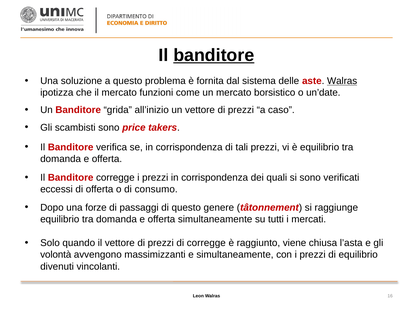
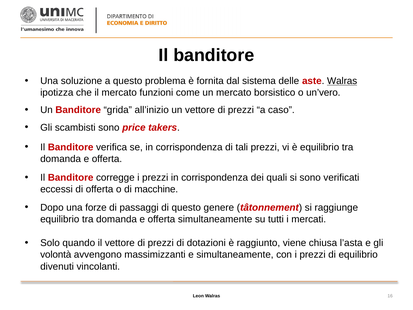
banditore underline: present -> none (214, 55)
un’date: un’date -> un’vero (323, 93)
consumo: consumo -> macchine (156, 189)
di corregge: corregge -> dotazioni (206, 243)
